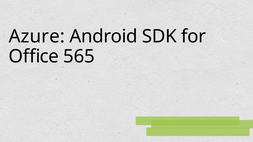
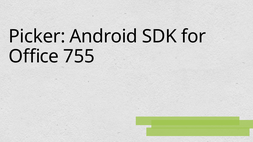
Azure: Azure -> Picker (37, 36)
565: 565 -> 755 (79, 56)
